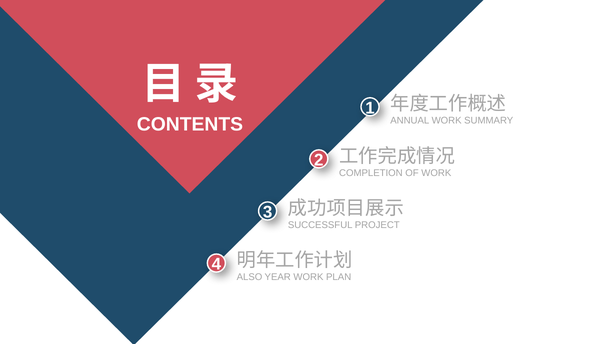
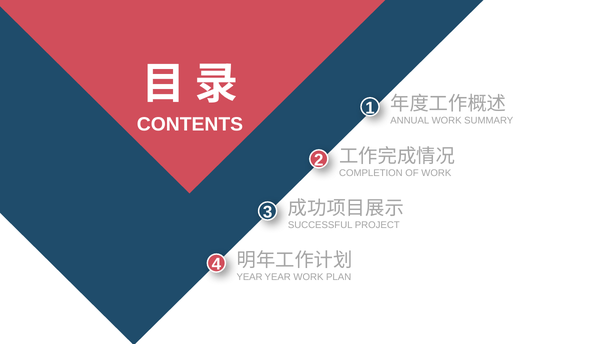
ALSO: ALSO -> YEAR (250, 277)
